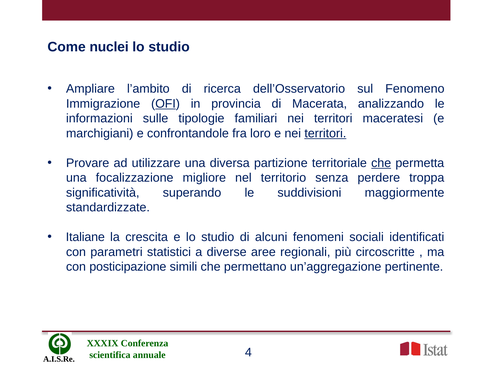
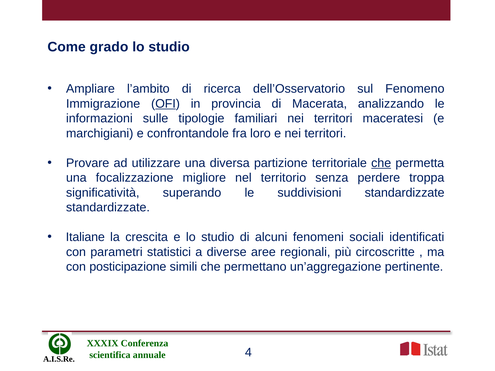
nuclei: nuclei -> grado (109, 47)
territori underline: present -> none (325, 133)
suddivisioni maggiormente: maggiormente -> standardizzate (405, 193)
